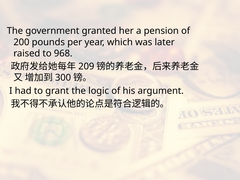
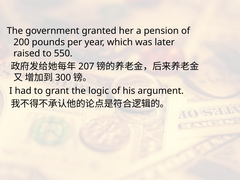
968: 968 -> 550 (63, 53)
209: 209 -> 207 (86, 67)
